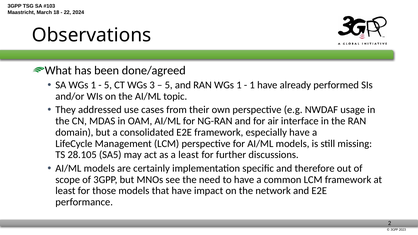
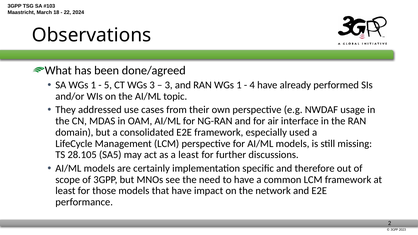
5: 5 -> 3 (169, 85)
1: 1 -> 4 (252, 85)
especially have: have -> used (299, 132)
